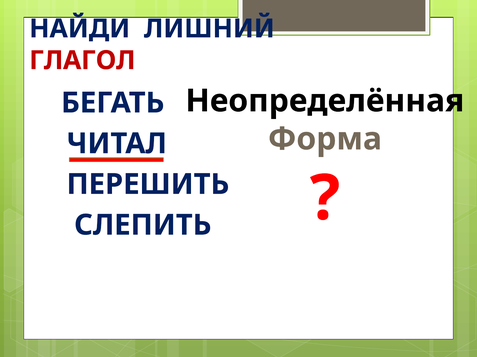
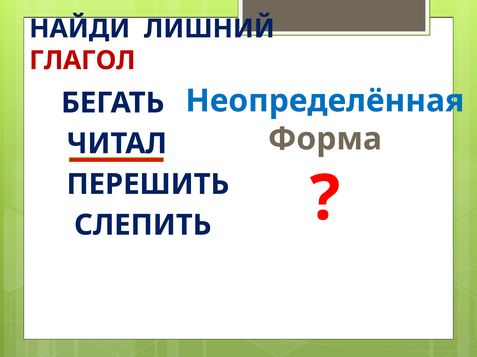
Неопределённая colour: black -> blue (325, 101)
